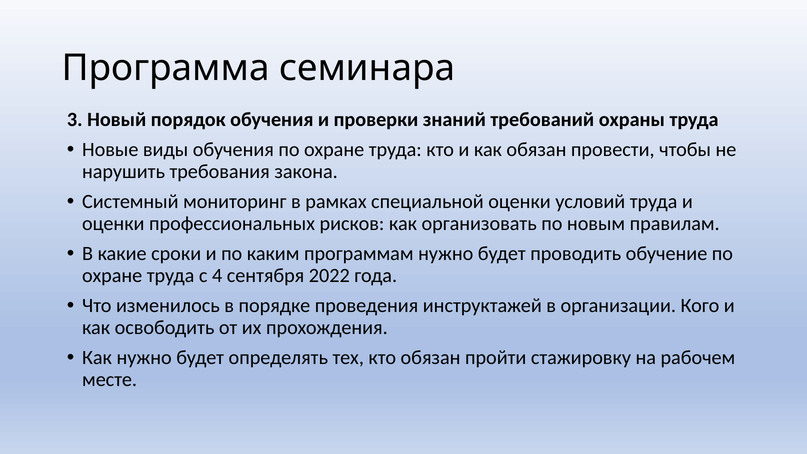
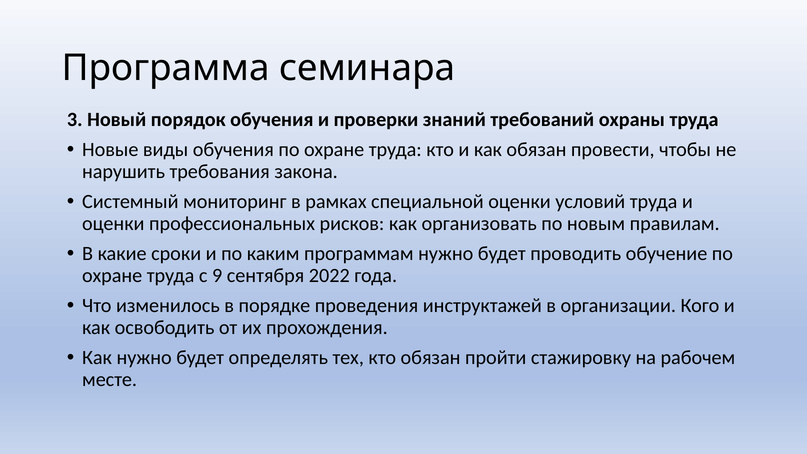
4: 4 -> 9 (217, 275)
